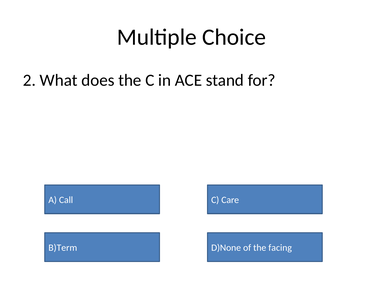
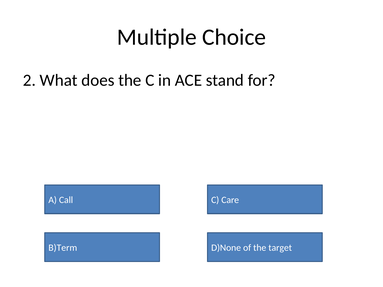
facing: facing -> target (280, 248)
